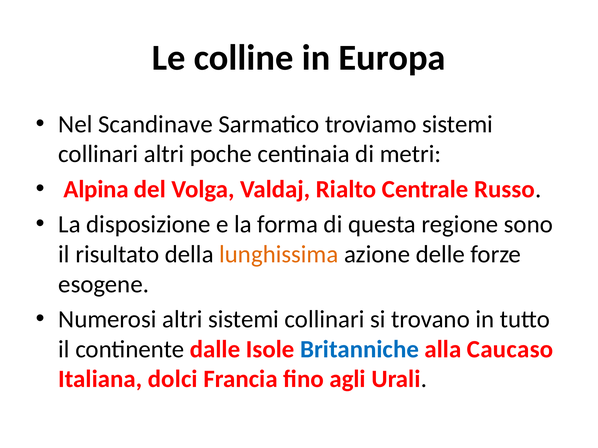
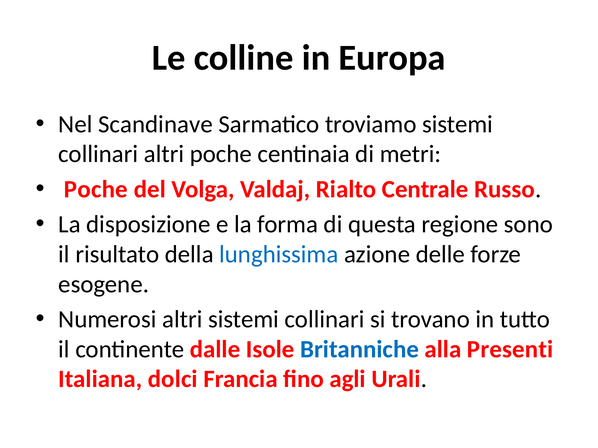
Alpina: Alpina -> Poche (96, 189)
lunghissima colour: orange -> blue (279, 255)
Caucaso: Caucaso -> Presenti (510, 350)
